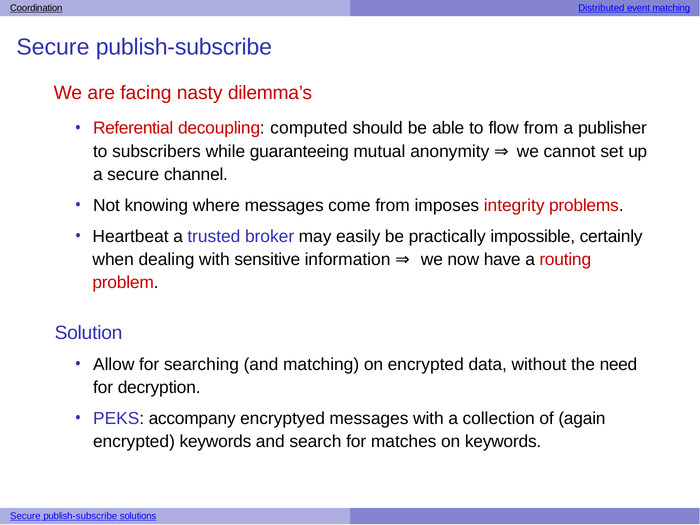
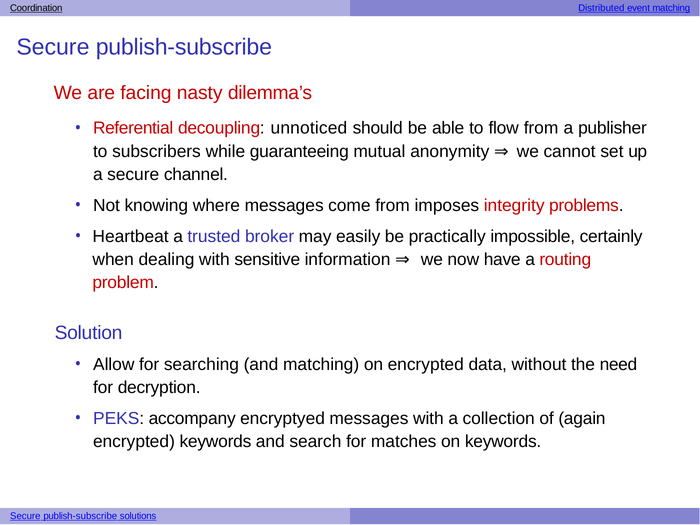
computed: computed -> unnoticed (309, 128)
